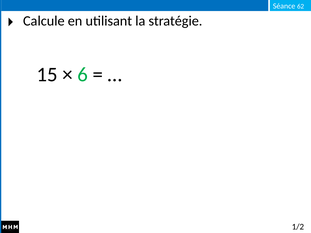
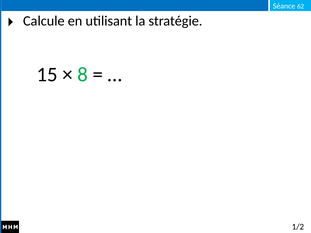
6: 6 -> 8 (83, 75)
